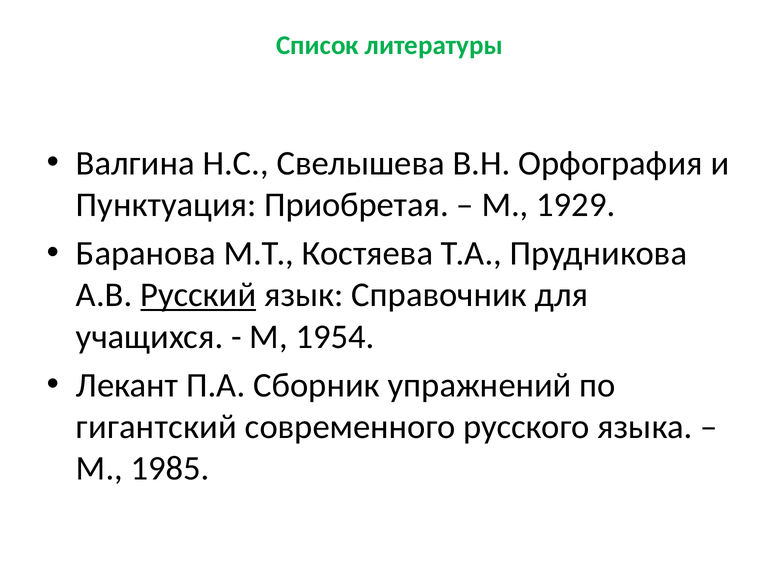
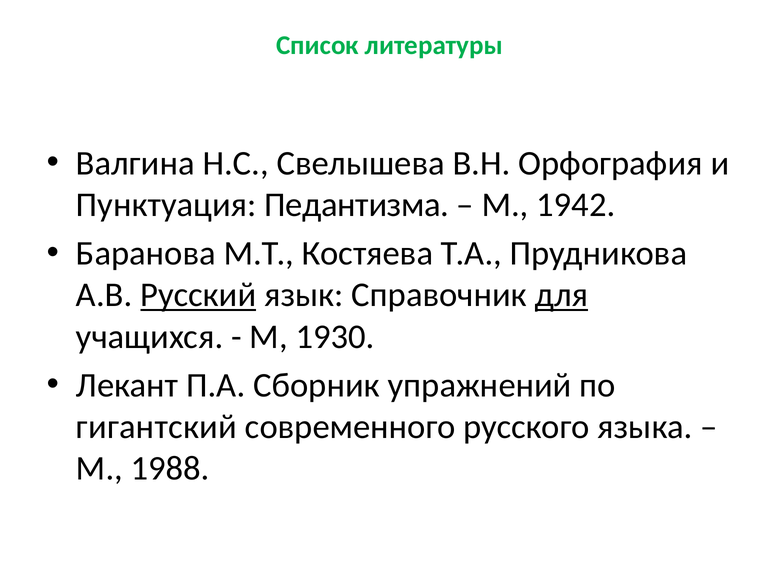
Приобретая: Приобретая -> Педантизма (357, 205)
1929: 1929 -> 1942 (576, 205)
для underline: none -> present (562, 295)
1954: 1954 -> 1930 (335, 337)
1985: 1985 -> 1988 (170, 468)
